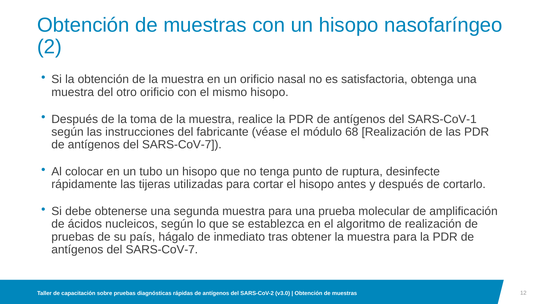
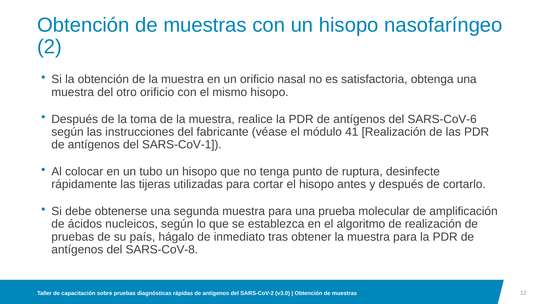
SARS-CoV-1: SARS-CoV-1 -> SARS-CoV-6 (442, 119)
68: 68 -> 41 (352, 132)
SARS-CoV-7: SARS-CoV-7 -> SARS-CoV-1 (182, 145)
SARS-CoV-7: SARS-CoV-7 -> SARS-CoV-8 (162, 250)
